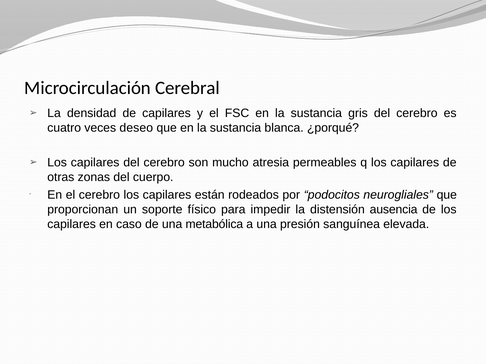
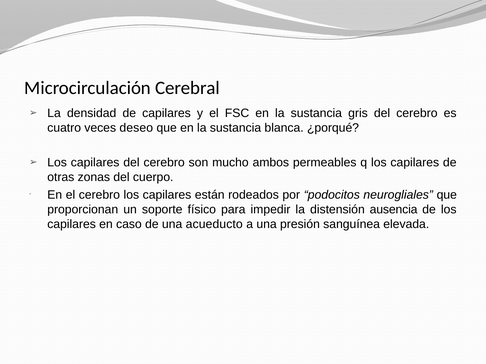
atresia: atresia -> ambos (271, 163)
metabólica: metabólica -> acueducto (214, 224)
